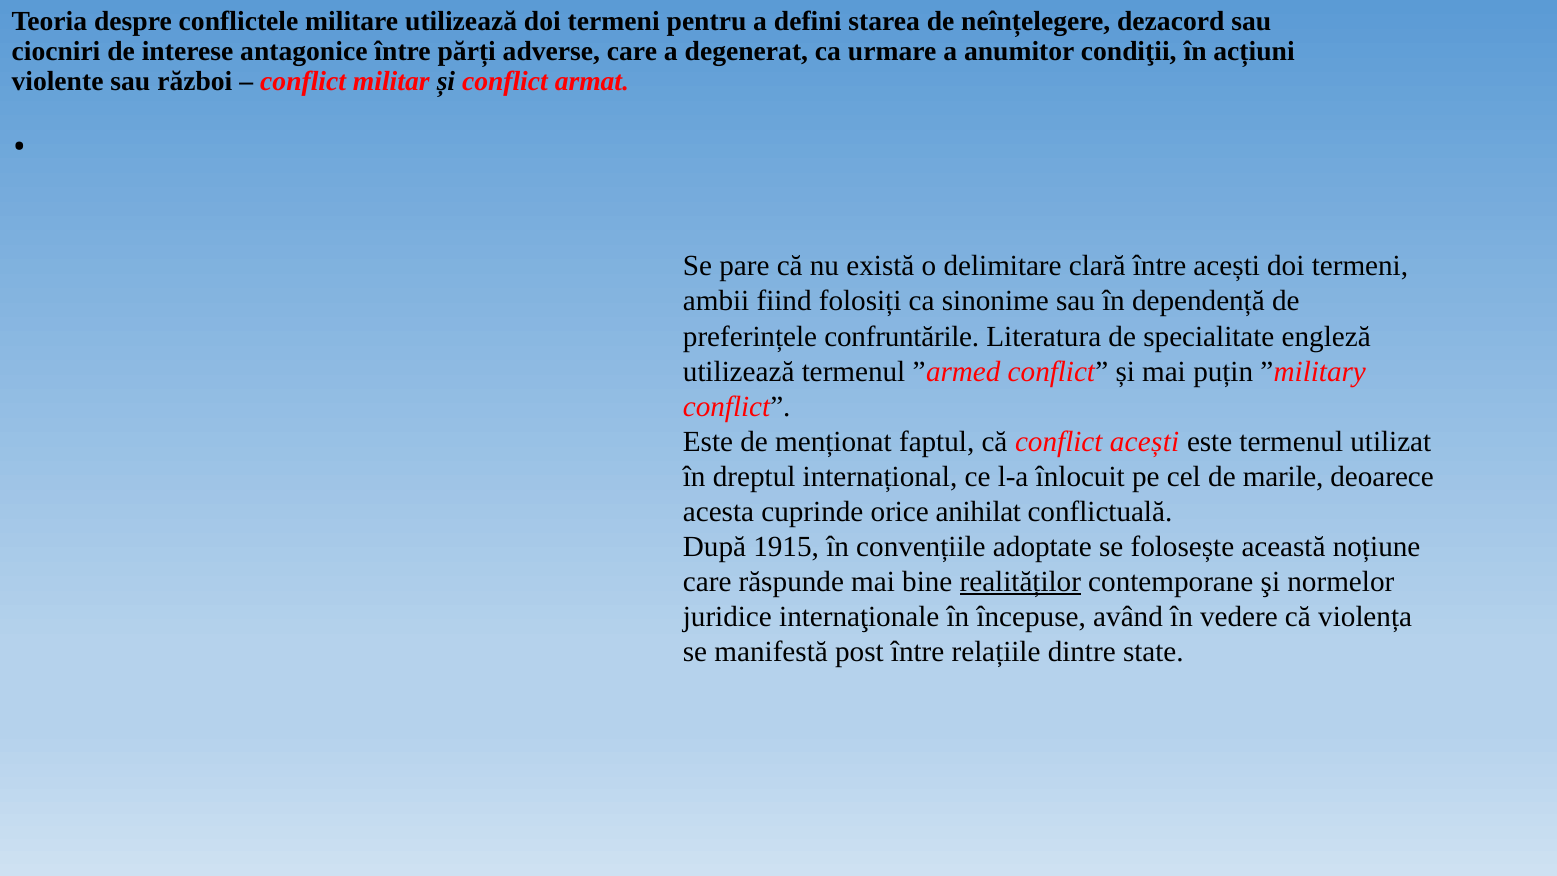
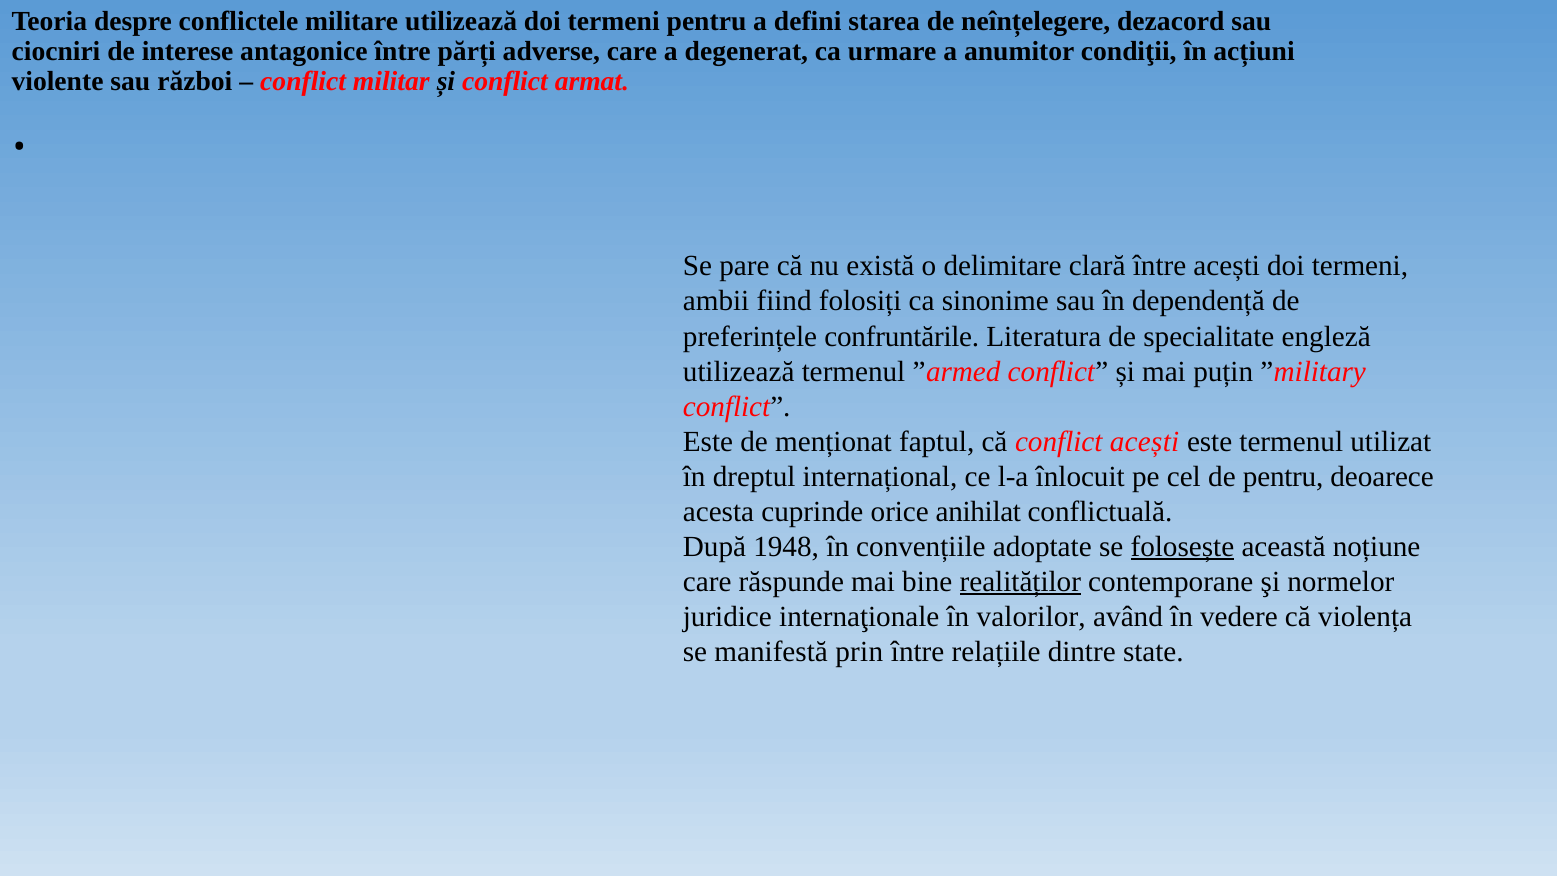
de marile: marile -> pentru (1283, 476)
1915: 1915 -> 1948 (786, 547)
folosește underline: none -> present (1182, 547)
începuse: începuse -> valorilor (1031, 617)
post: post -> prin (859, 652)
